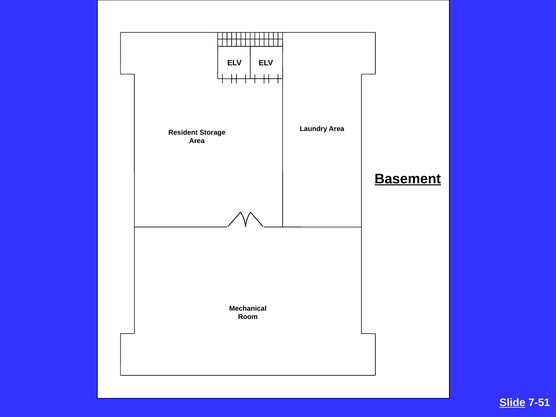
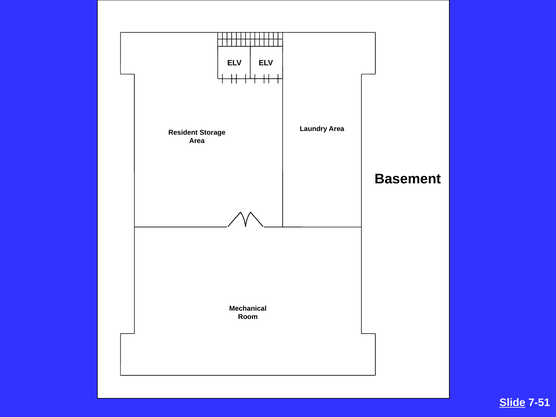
Basement underline: present -> none (408, 179)
